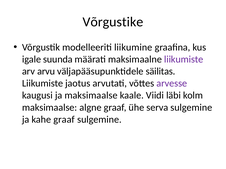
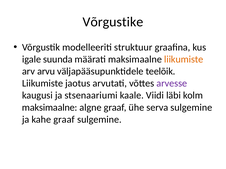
liikumine: liikumine -> struktuur (133, 47)
liikumiste colour: purple -> orange (184, 59)
säilitas: säilitas -> teelõik (161, 72)
ja maksimaalse: maksimaalse -> stsenaariumi (91, 96)
maksimaalse: maksimaalse -> maksimaalne (50, 108)
